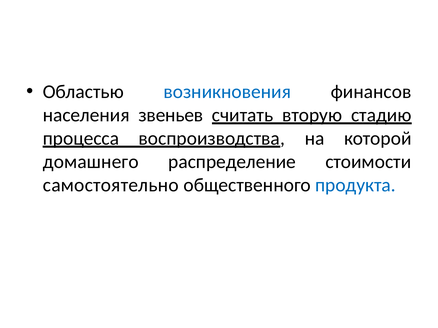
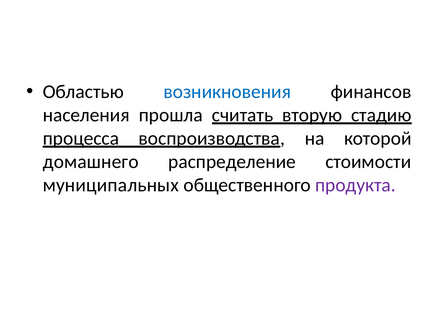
звеньев: звеньев -> прошла (171, 115)
самостоятельно: самостоятельно -> муниципальных (111, 185)
продукта colour: blue -> purple (355, 185)
